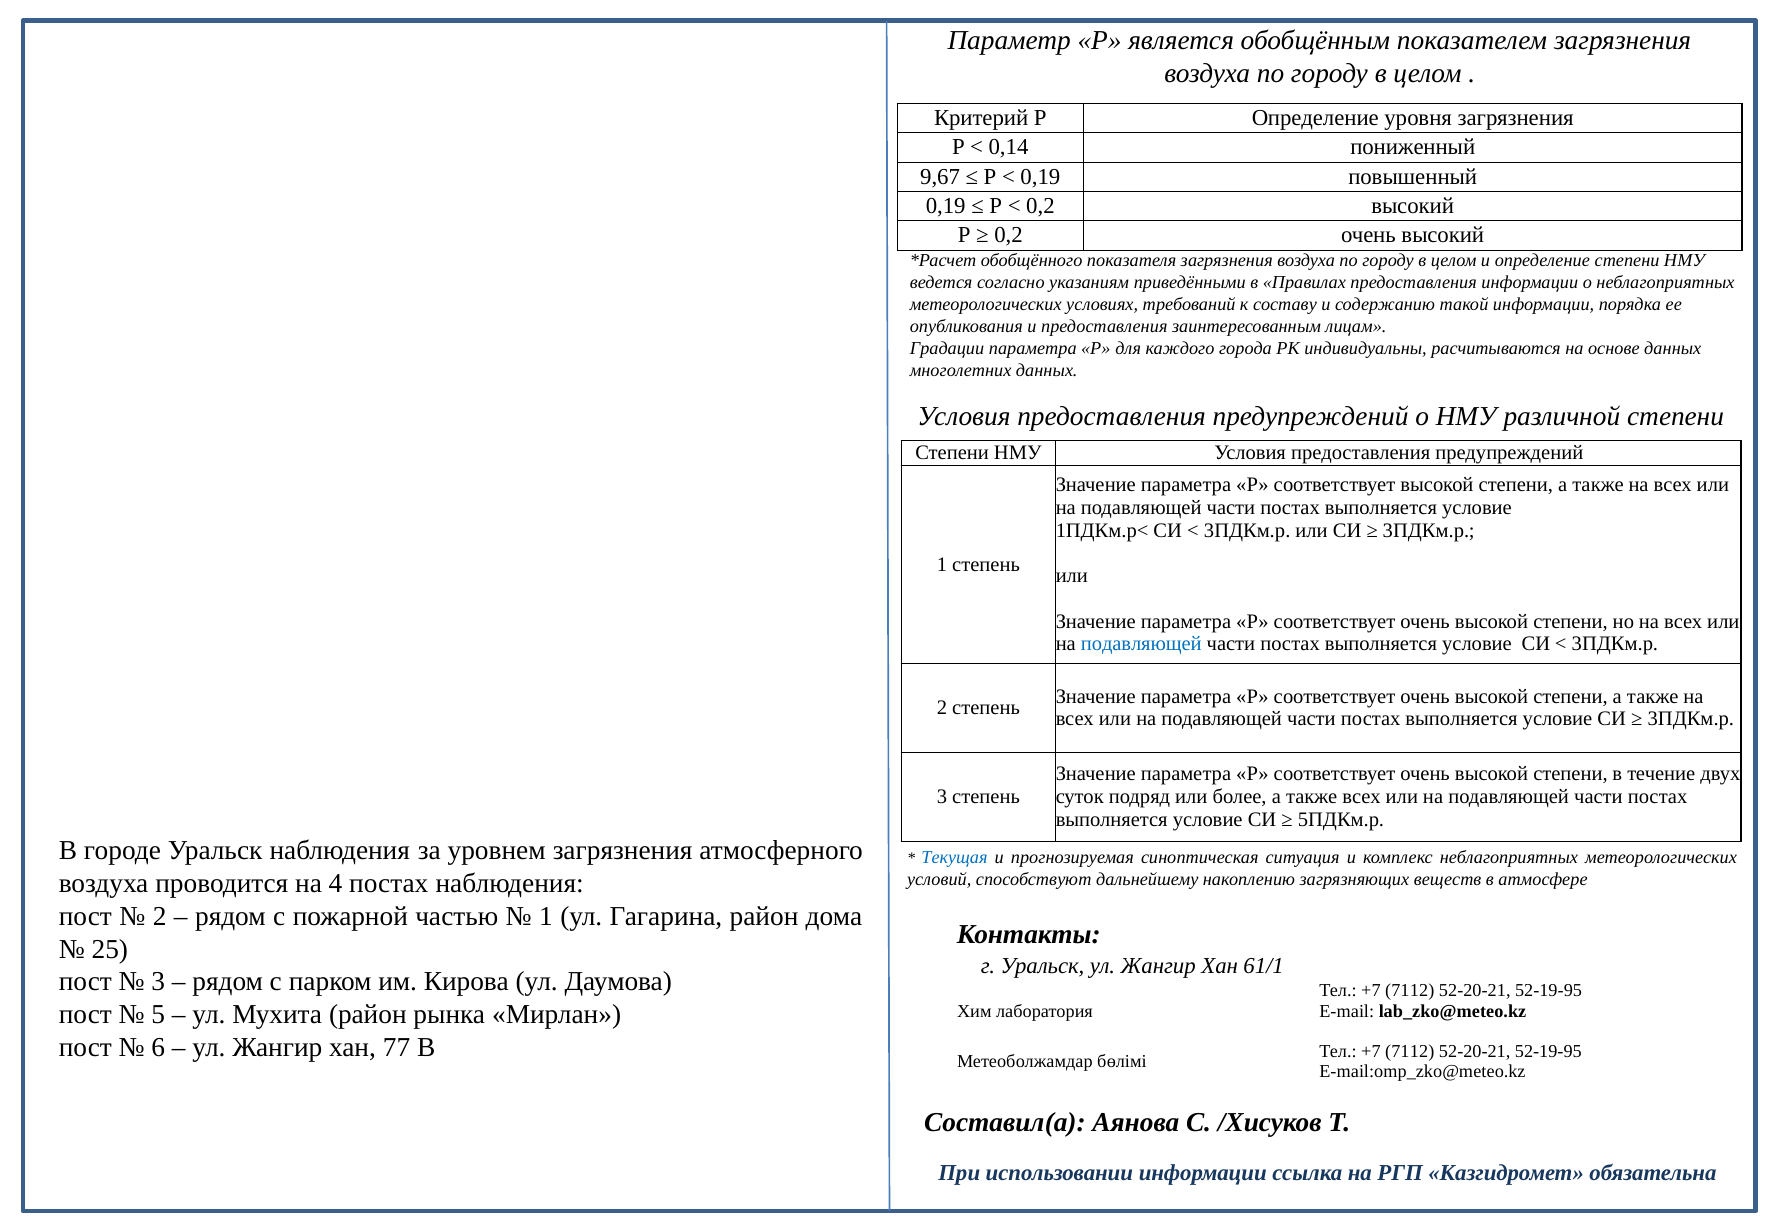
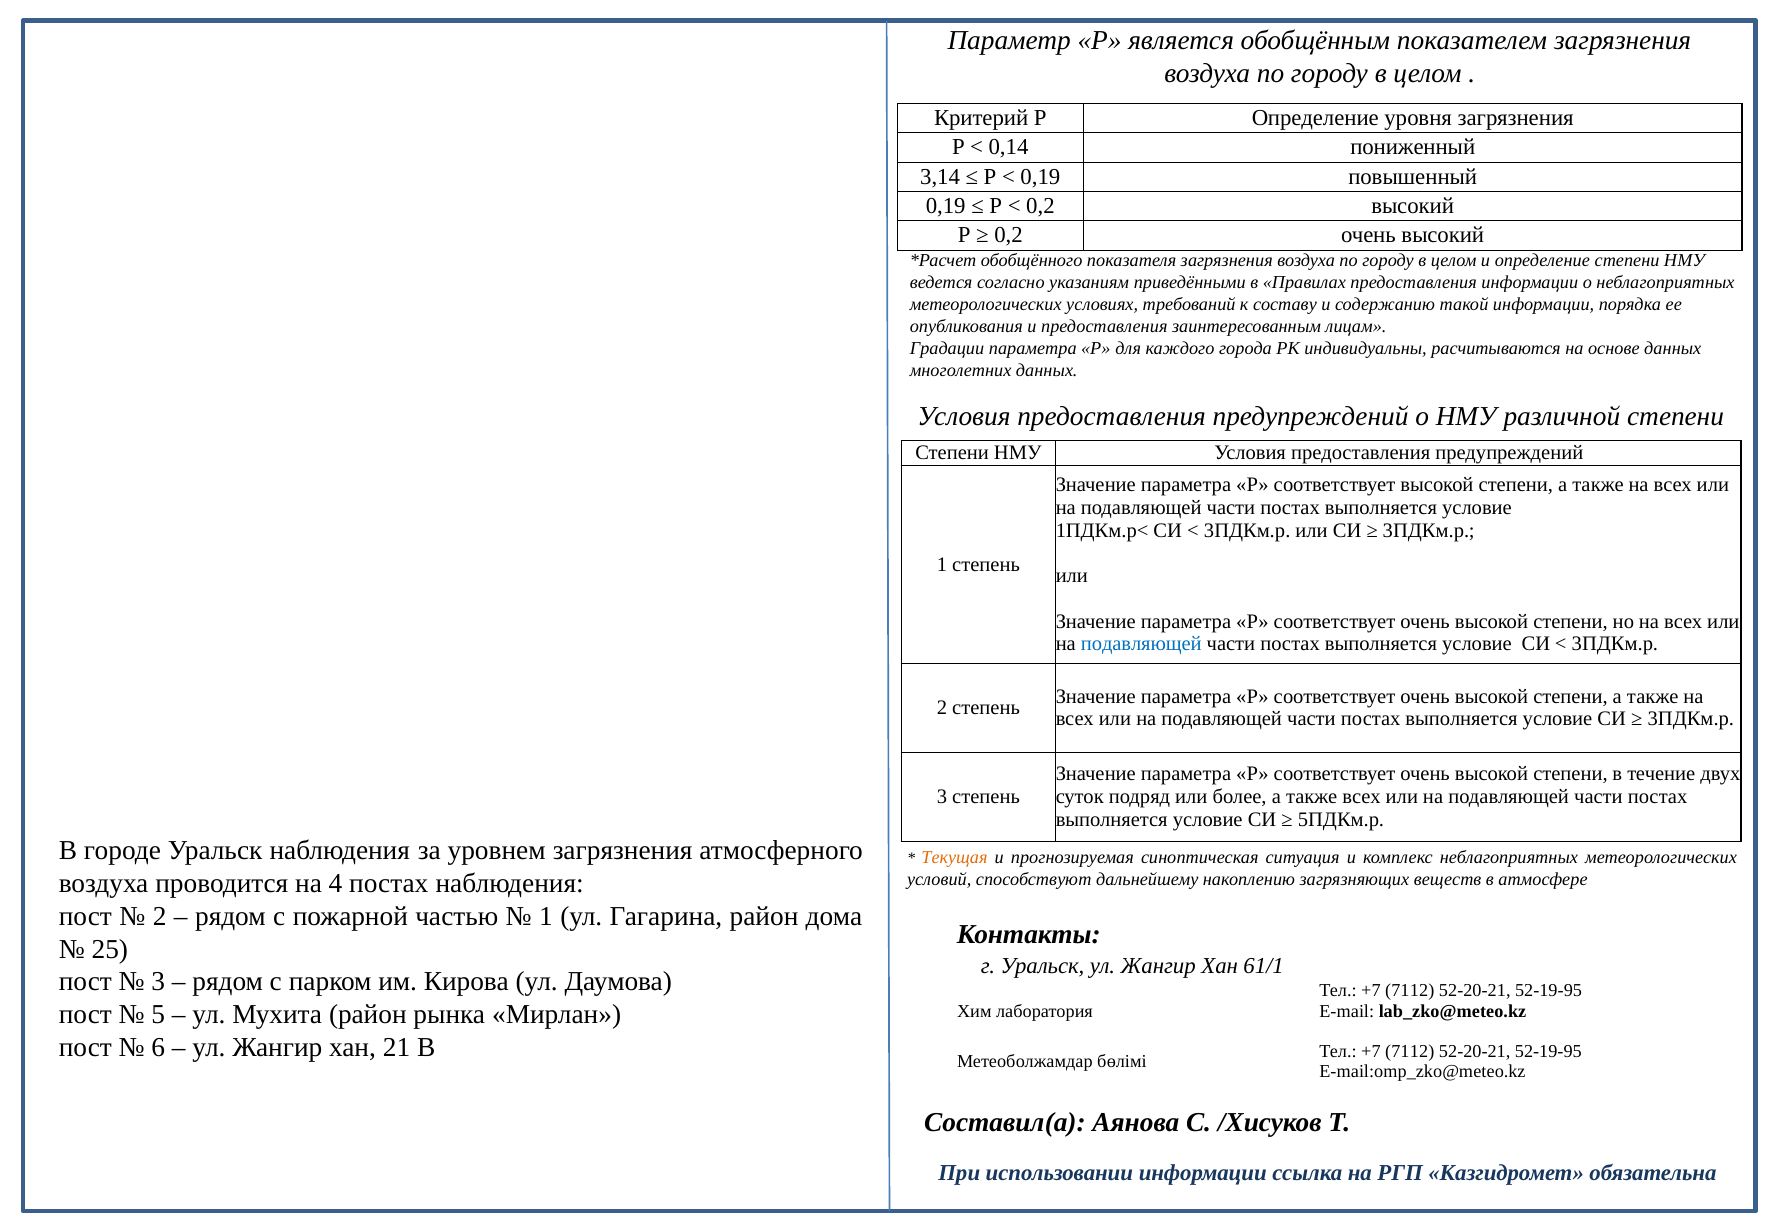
9,67: 9,67 -> 3,14 (940, 177)
Текущая colour: blue -> orange (954, 858)
77: 77 -> 21 (397, 1047)
